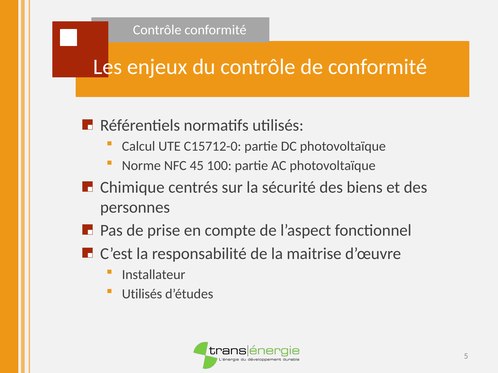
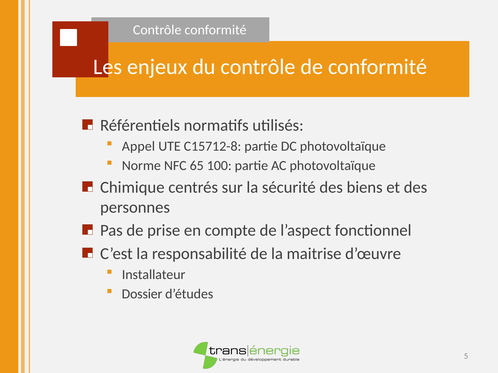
Calcul: Calcul -> Appel (138, 146)
C15712-0: C15712-0 -> C15712-8 (213, 146)
45: 45 -> 65 (197, 166)
Utilisés: Utilisés -> Dossier (142, 294)
